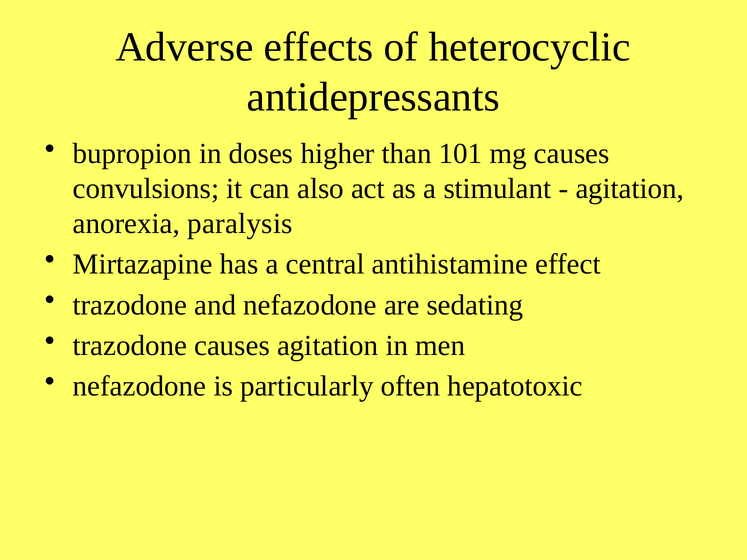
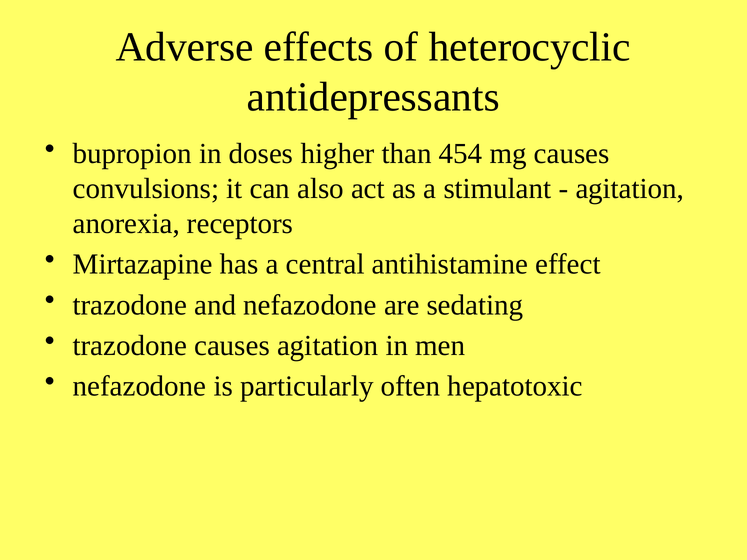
101: 101 -> 454 (461, 154)
paralysis: paralysis -> receptors (240, 224)
